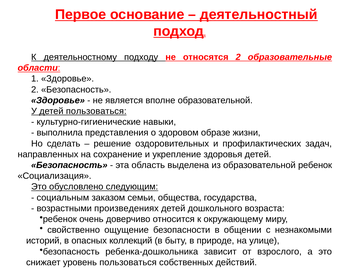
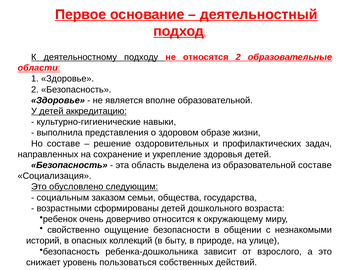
детей пользоваться: пользоваться -> аккредитацию (96, 111)
Но сделать: сделать -> составе (64, 144)
образовательной ребенок: ребенок -> составе (315, 166)
произведениях: произведениях -> сформированы (126, 209)
